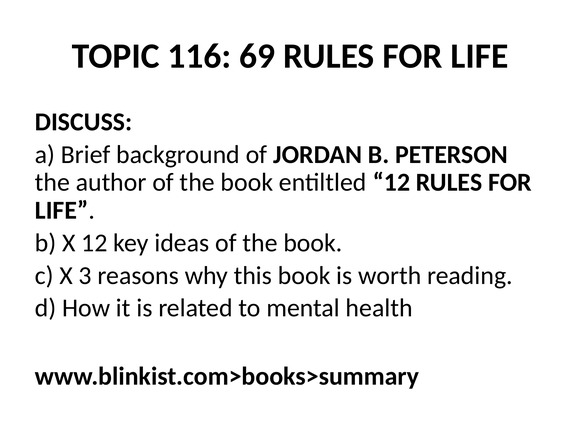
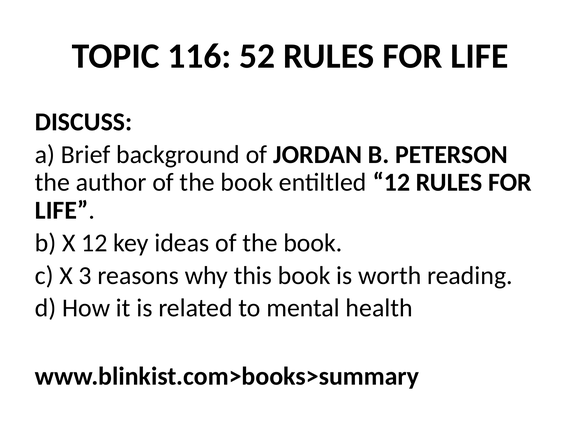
69: 69 -> 52 (257, 56)
